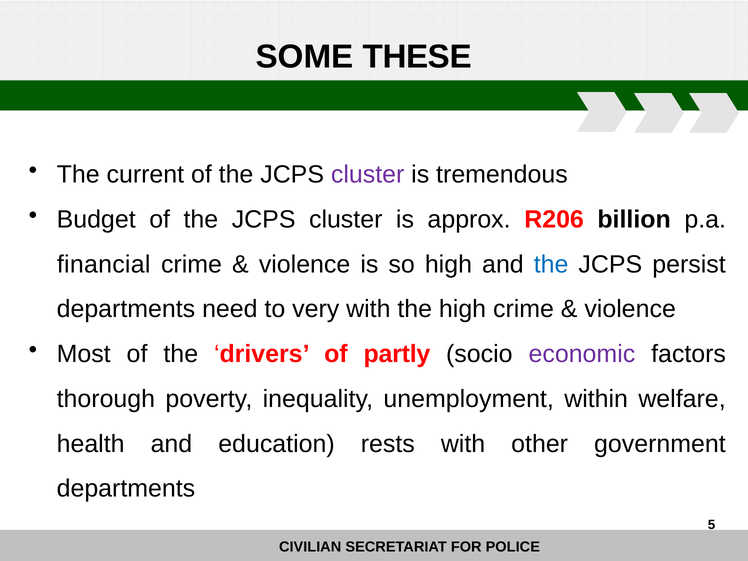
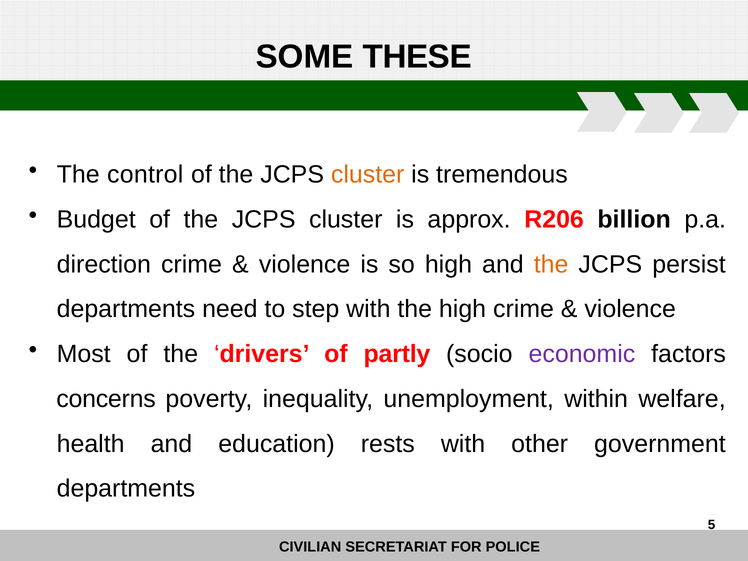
current: current -> control (145, 175)
cluster colour: purple -> orange (368, 175)
financial: financial -> direction (104, 264)
the colour: blue -> orange (551, 264)
very: very -> step (316, 309)
thorough: thorough -> concerns (106, 399)
